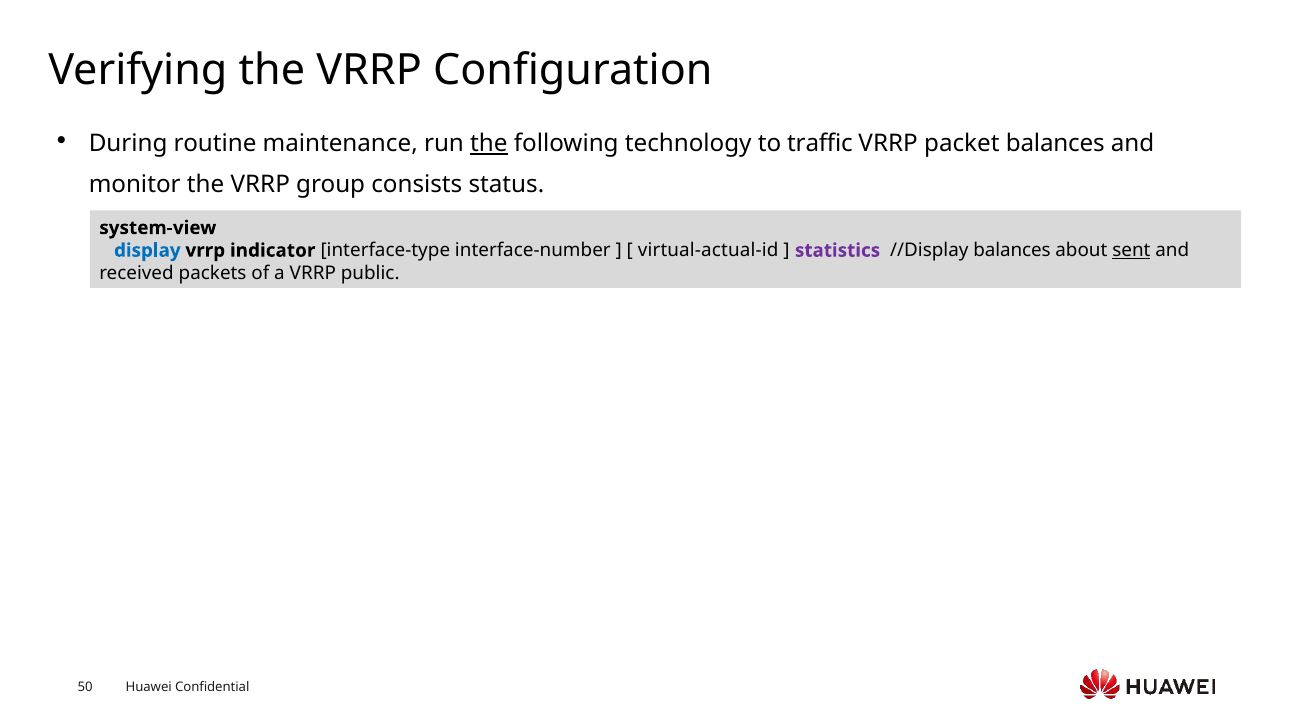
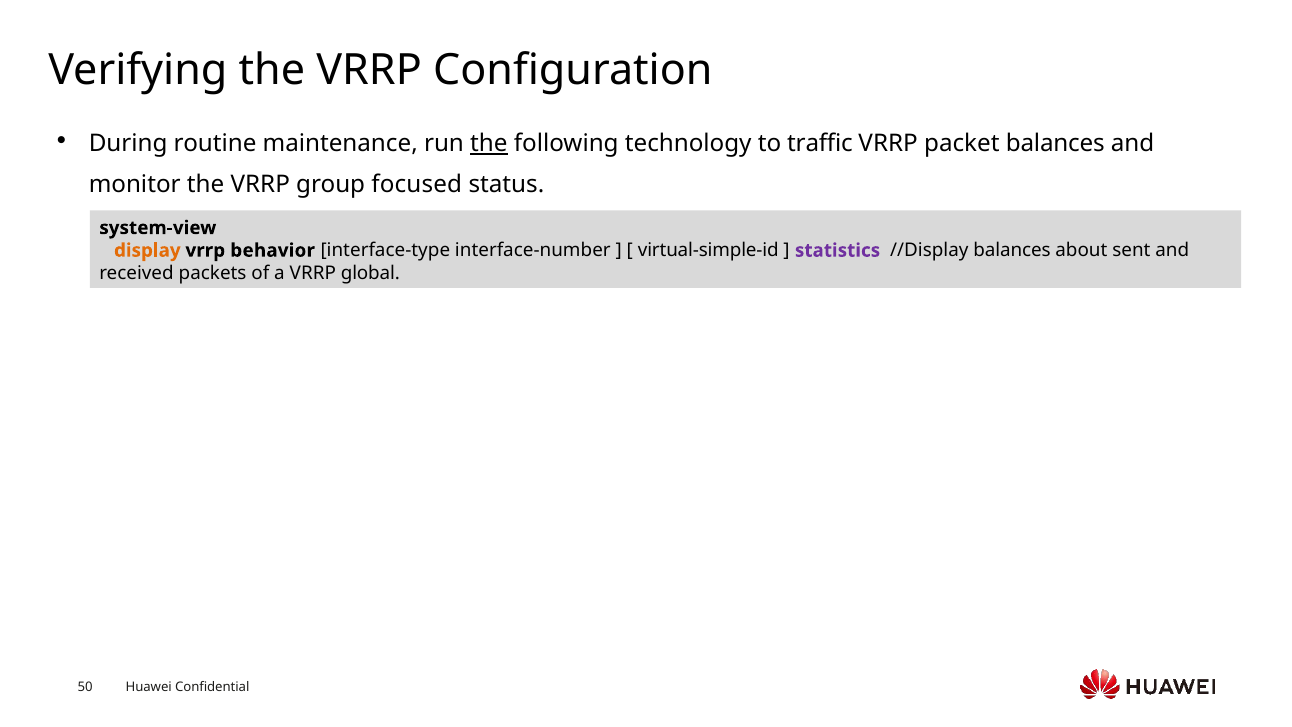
consists: consists -> focused (417, 184)
display colour: blue -> orange (147, 250)
indicator: indicator -> behavior (273, 250)
virtual-actual-id: virtual-actual-id -> virtual-simple-id (708, 250)
sent underline: present -> none (1131, 250)
public: public -> global (370, 273)
